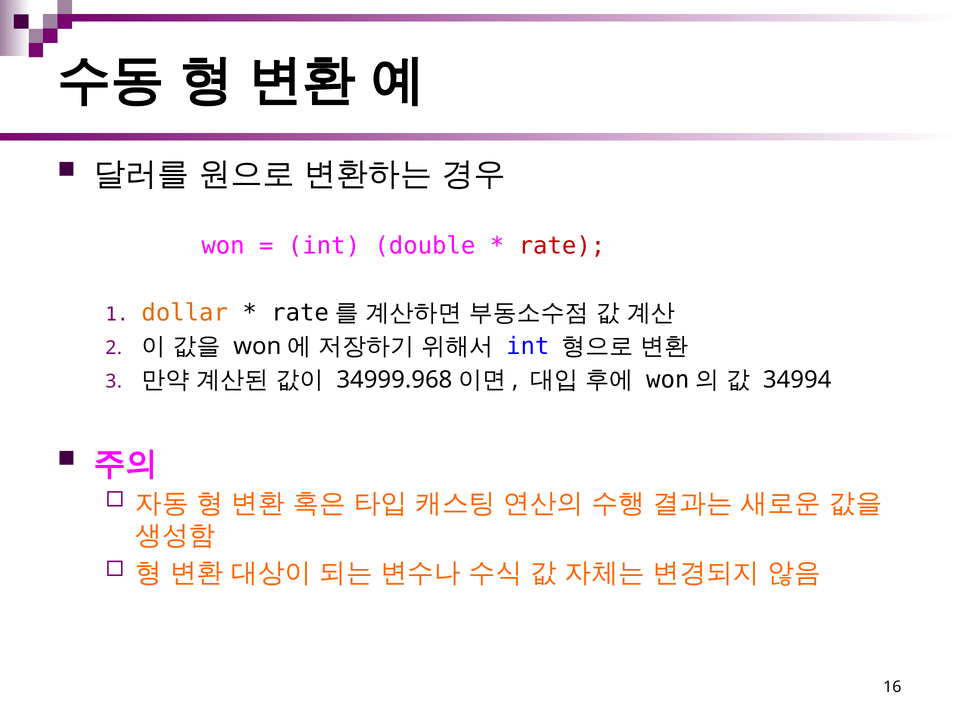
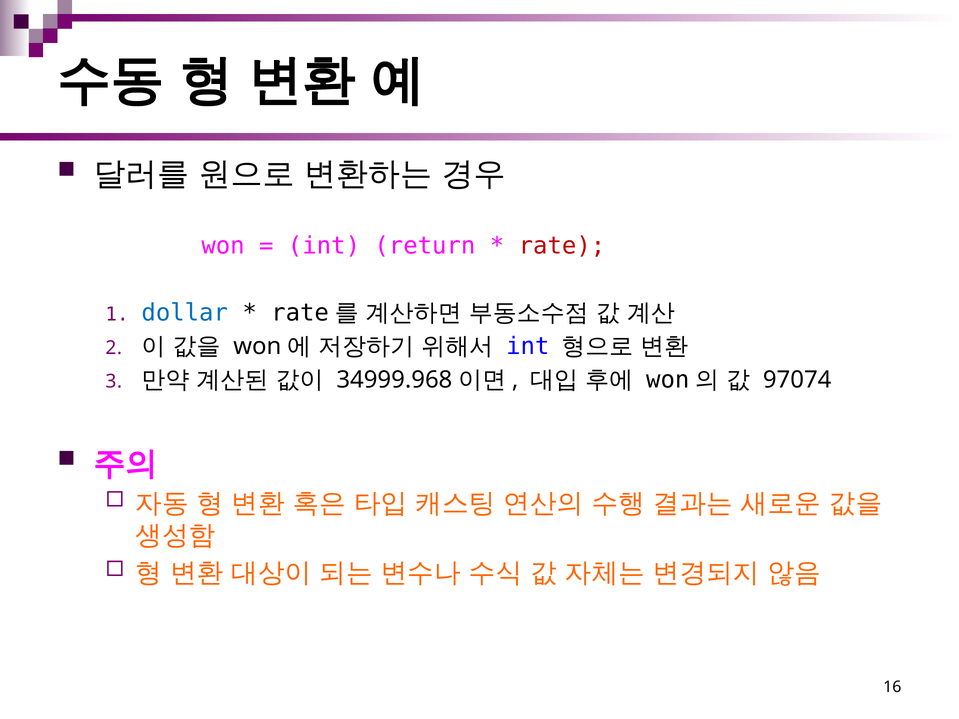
double: double -> return (425, 246)
dollar colour: orange -> blue (185, 313)
34994: 34994 -> 97074 (797, 380)
